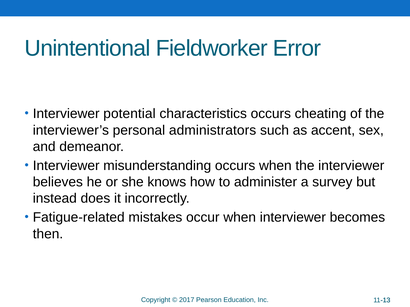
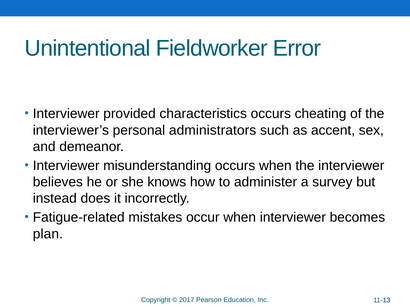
potential: potential -> provided (130, 114)
then: then -> plan (48, 234)
